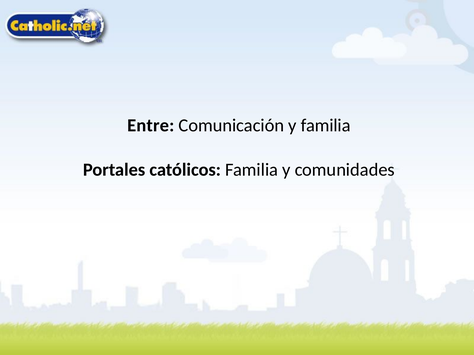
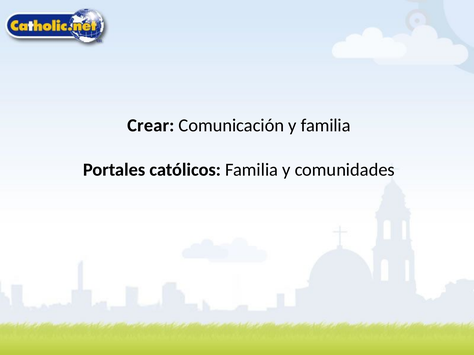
Entre: Entre -> Crear (151, 126)
